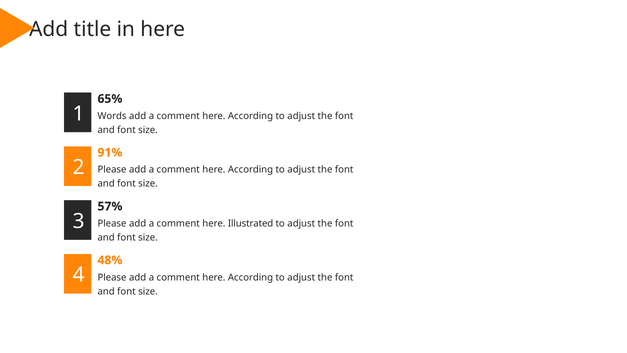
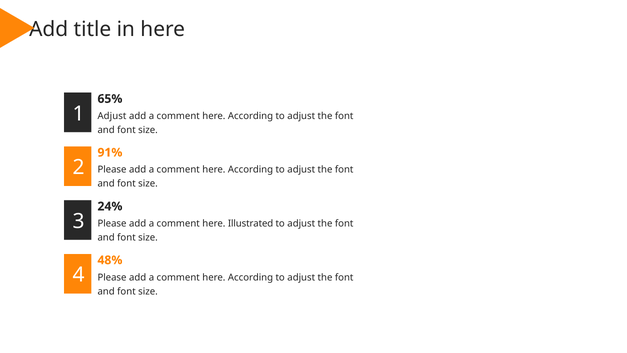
Words: Words -> Adjust (112, 116)
57%: 57% -> 24% (110, 206)
